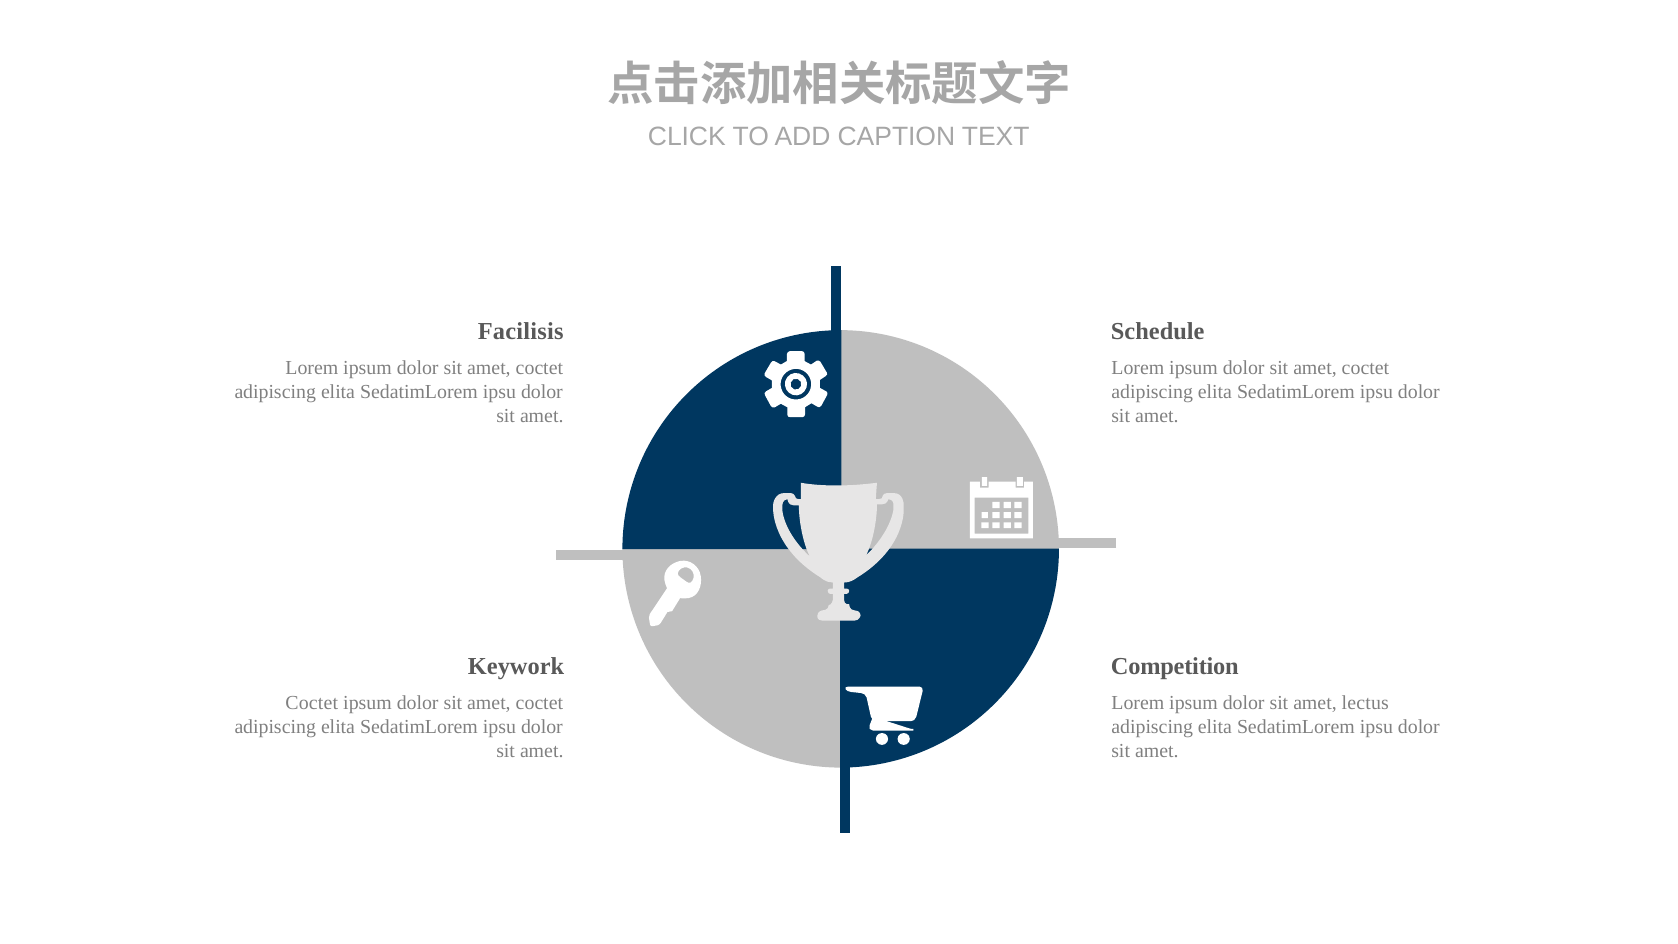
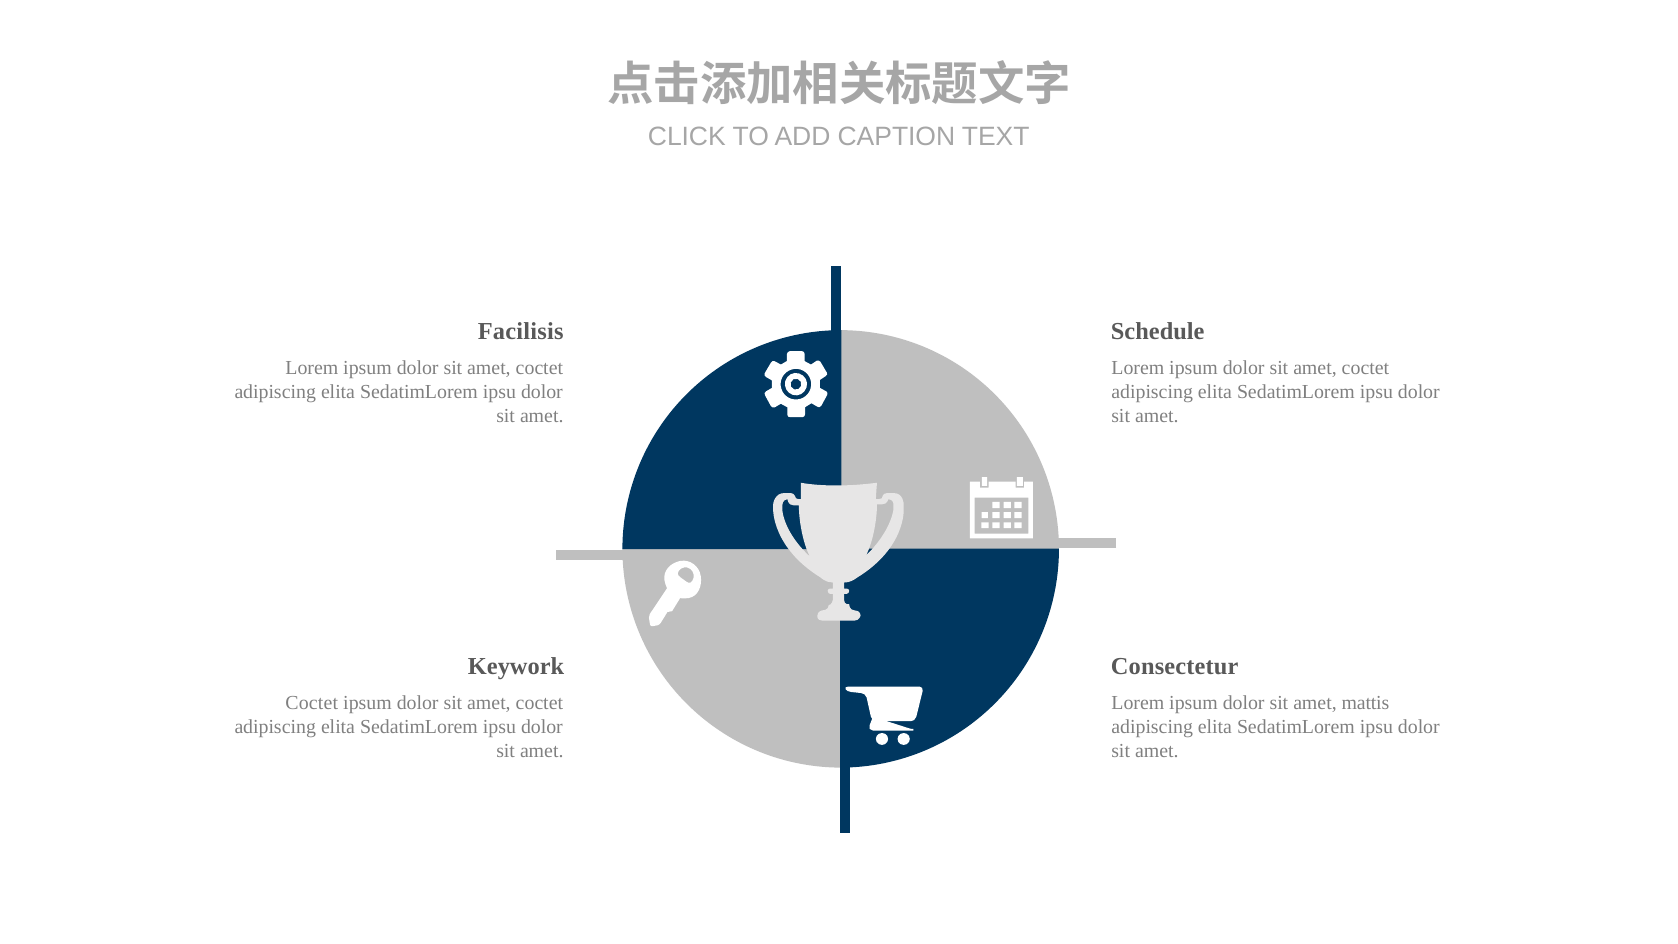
Competition: Competition -> Consectetur (1175, 667)
lectus: lectus -> mattis (1365, 703)
